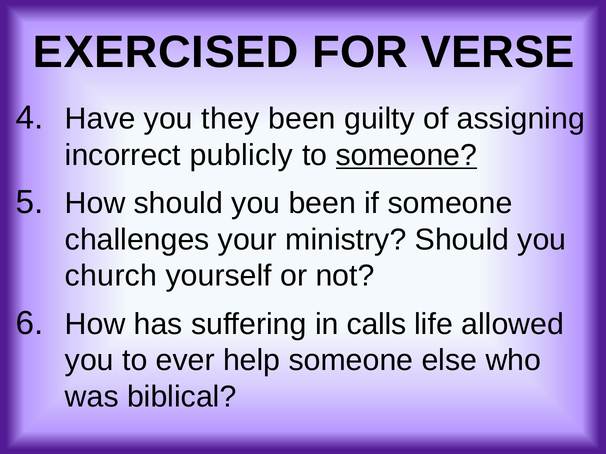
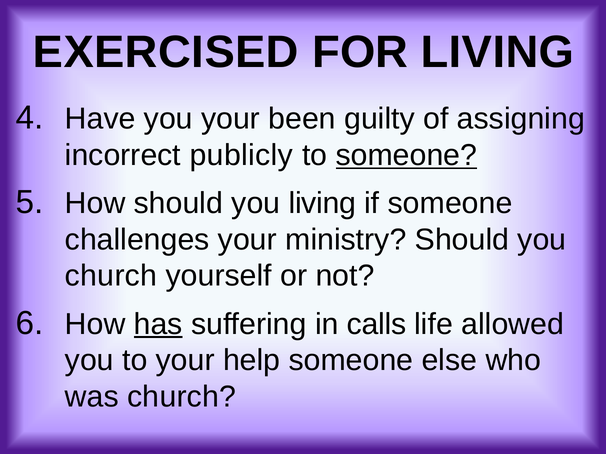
FOR VERSE: VERSE -> LIVING (497, 52)
you they: they -> your (231, 119)
you been: been -> living (322, 204)
has underline: none -> present (158, 324)
to ever: ever -> your (185, 361)
was biblical: biblical -> church (182, 397)
